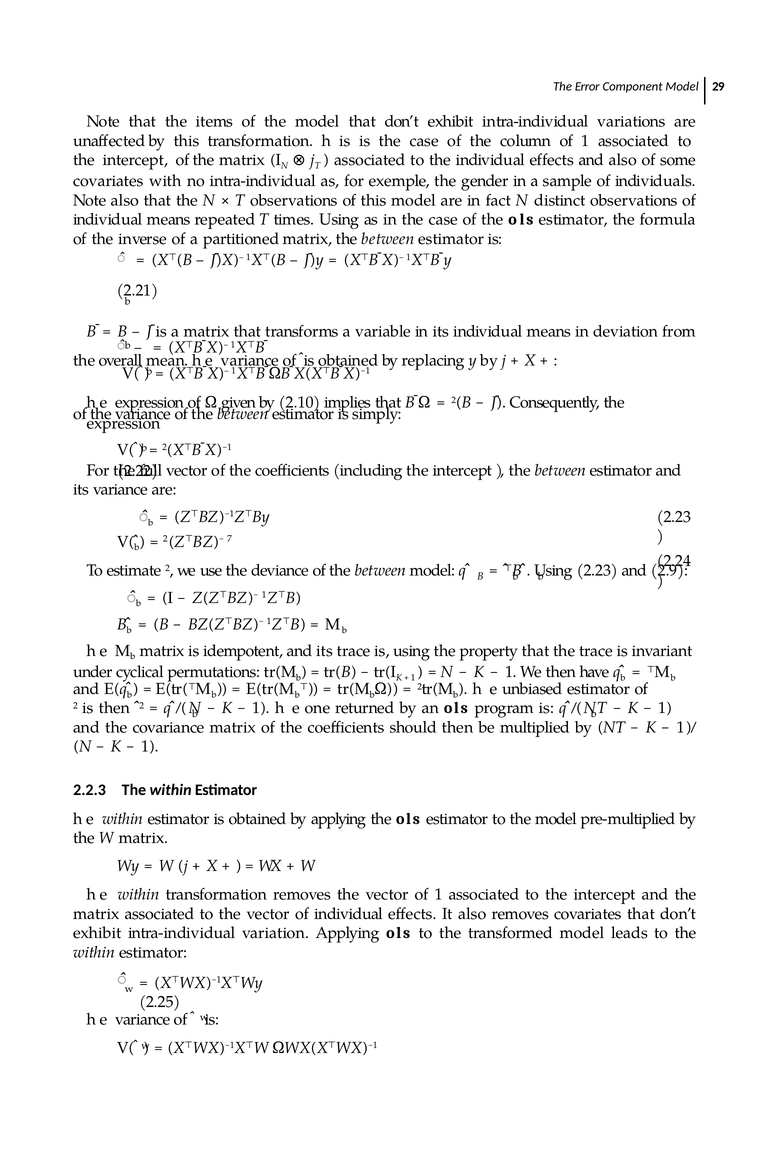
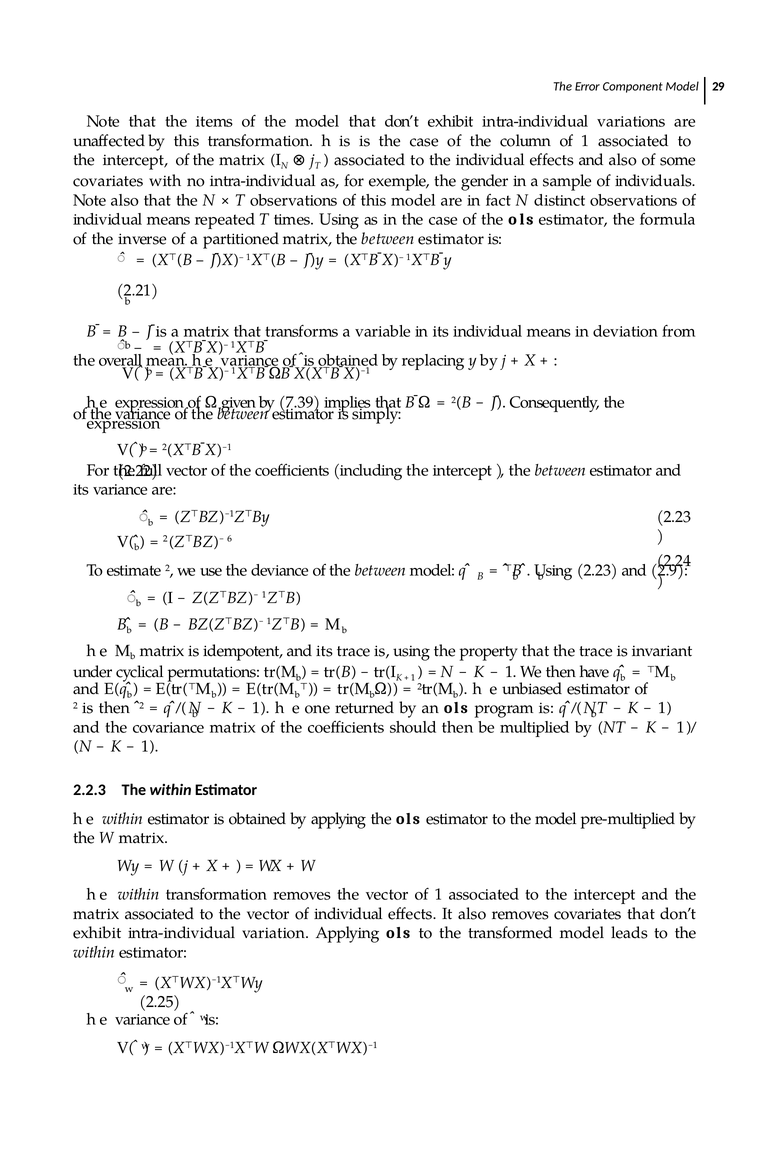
2.10: 2.10 -> 7.39 (300, 403)
7: 7 -> 6 (230, 539)
